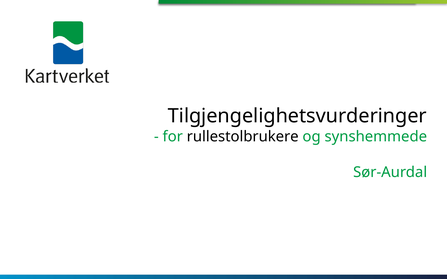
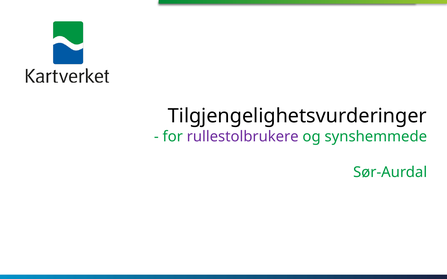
rullestolbrukere colour: black -> purple (243, 137)
